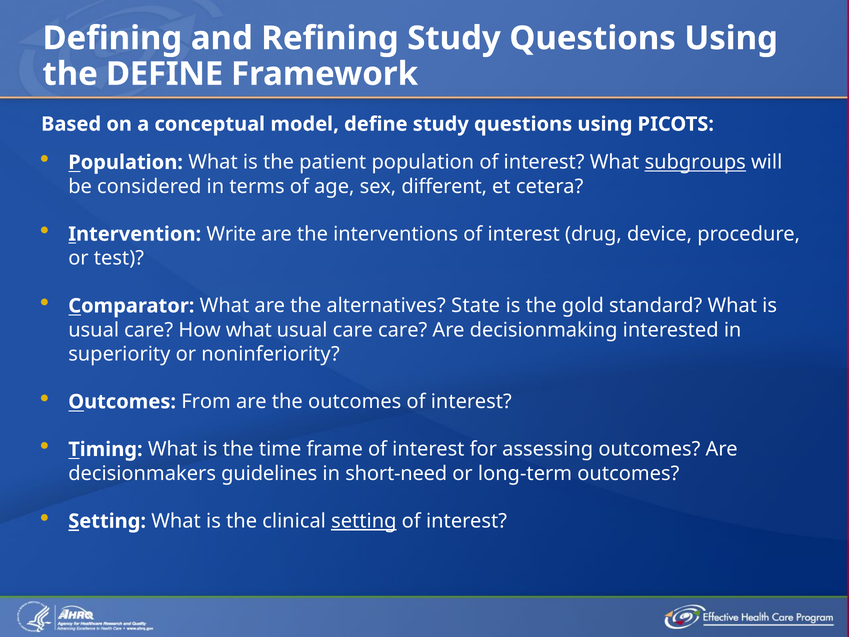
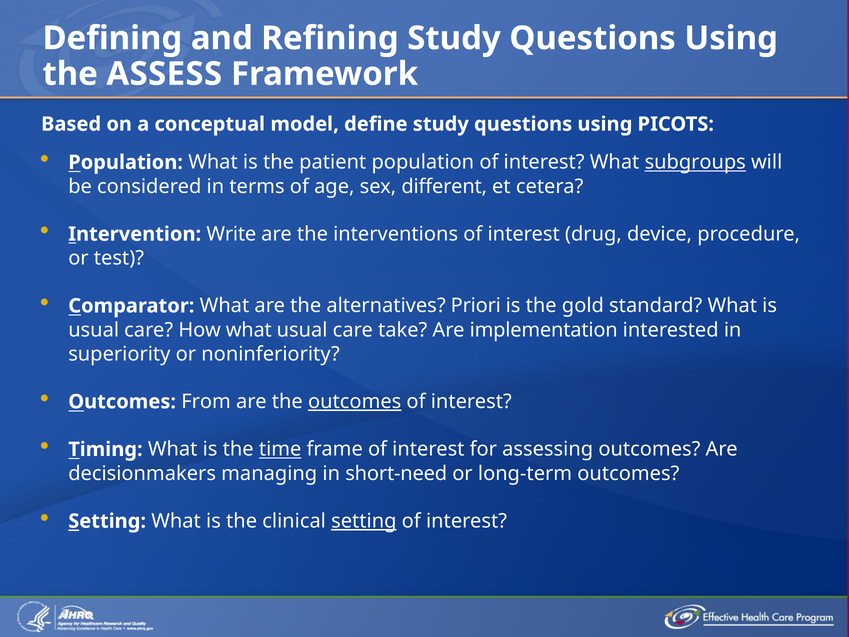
the DEFINE: DEFINE -> ASSESS (164, 74)
State: State -> Priori (476, 306)
care care: care -> take (403, 330)
decisionmaking: decisionmaking -> implementation (544, 330)
outcomes underline: none -> present (355, 402)
time underline: none -> present (280, 449)
guidelines: guidelines -> managing (269, 473)
